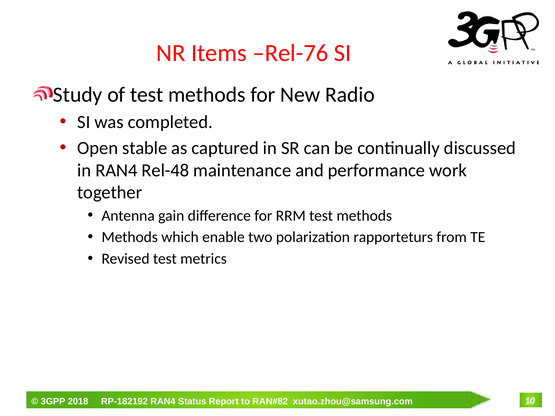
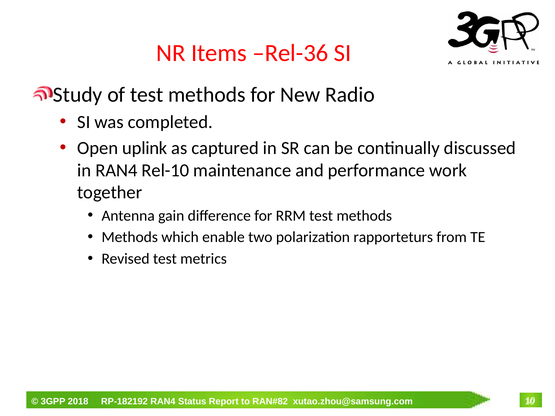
Rel-76: Rel-76 -> Rel-36 (290, 53)
stable: stable -> uplink (145, 148)
Rel-48: Rel-48 -> Rel-10 (165, 170)
